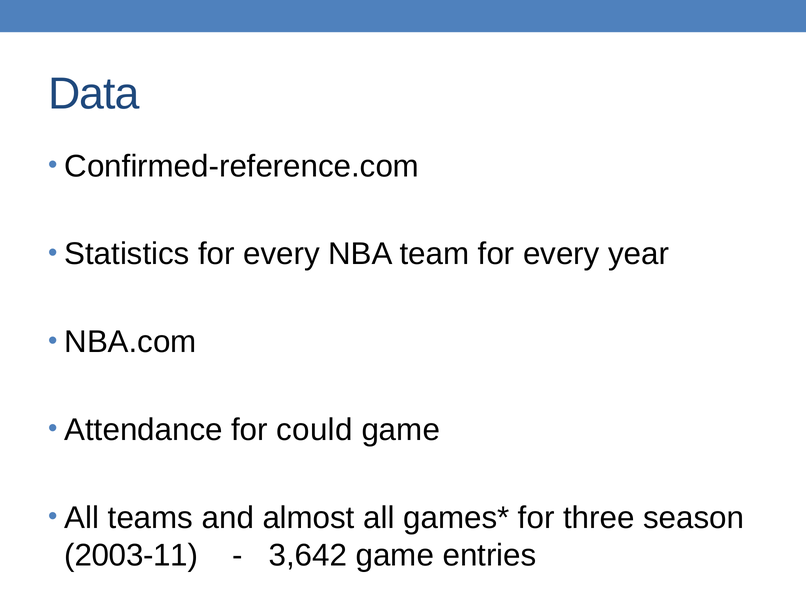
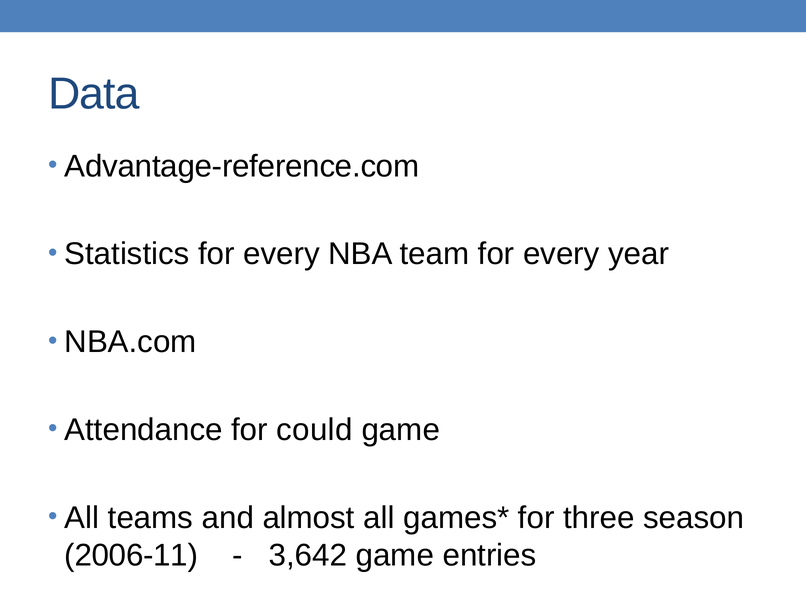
Confirmed-reference.com: Confirmed-reference.com -> Advantage-reference.com (242, 166)
2003-11: 2003-11 -> 2006-11 (131, 555)
